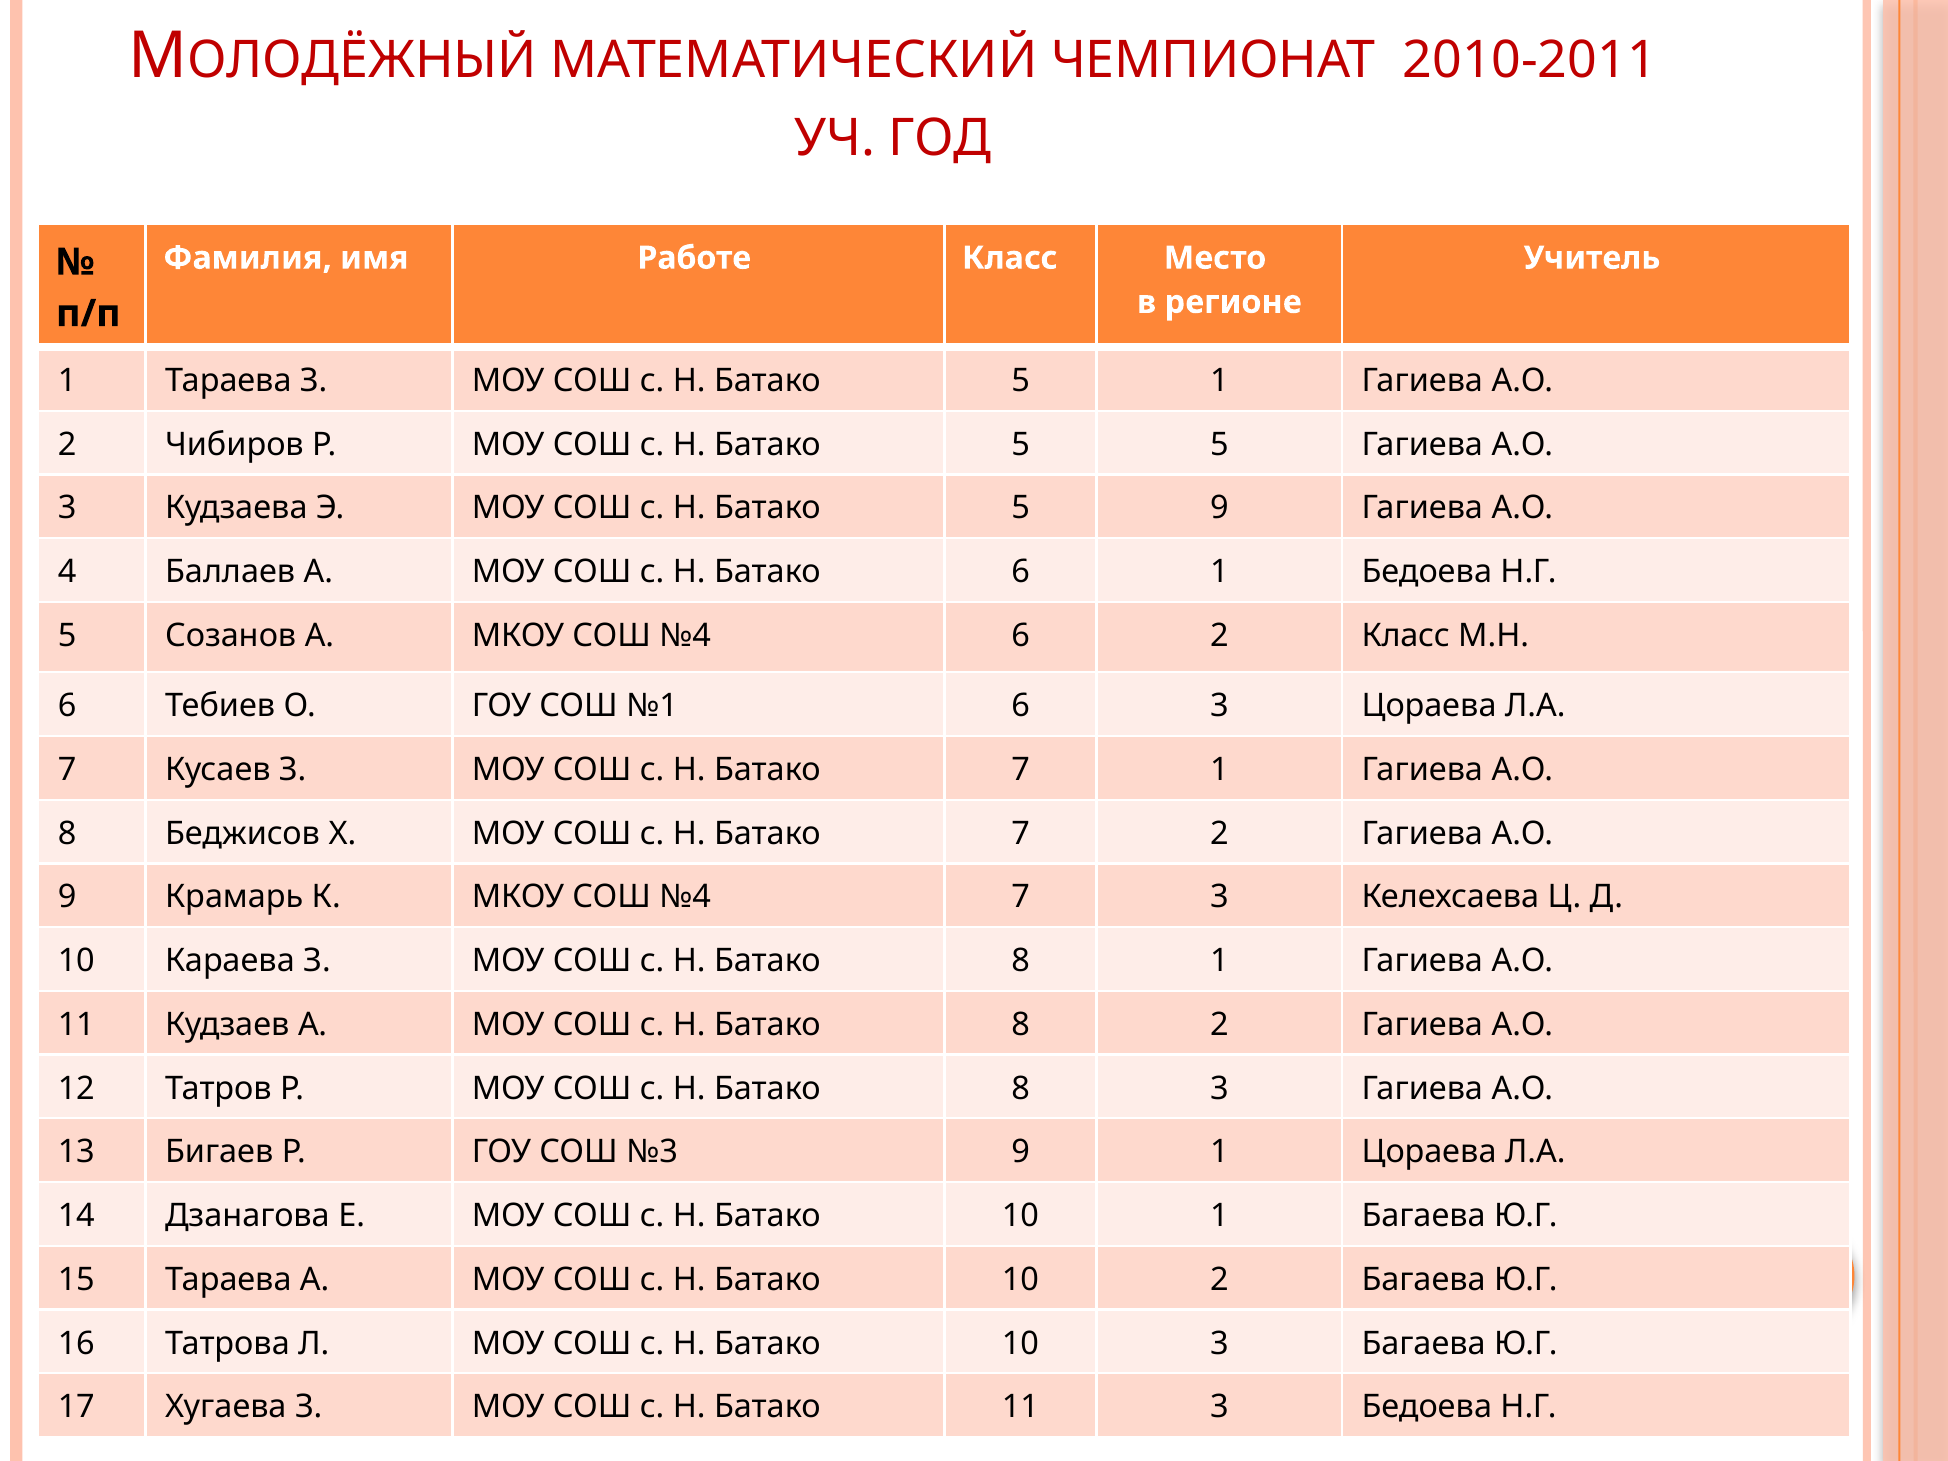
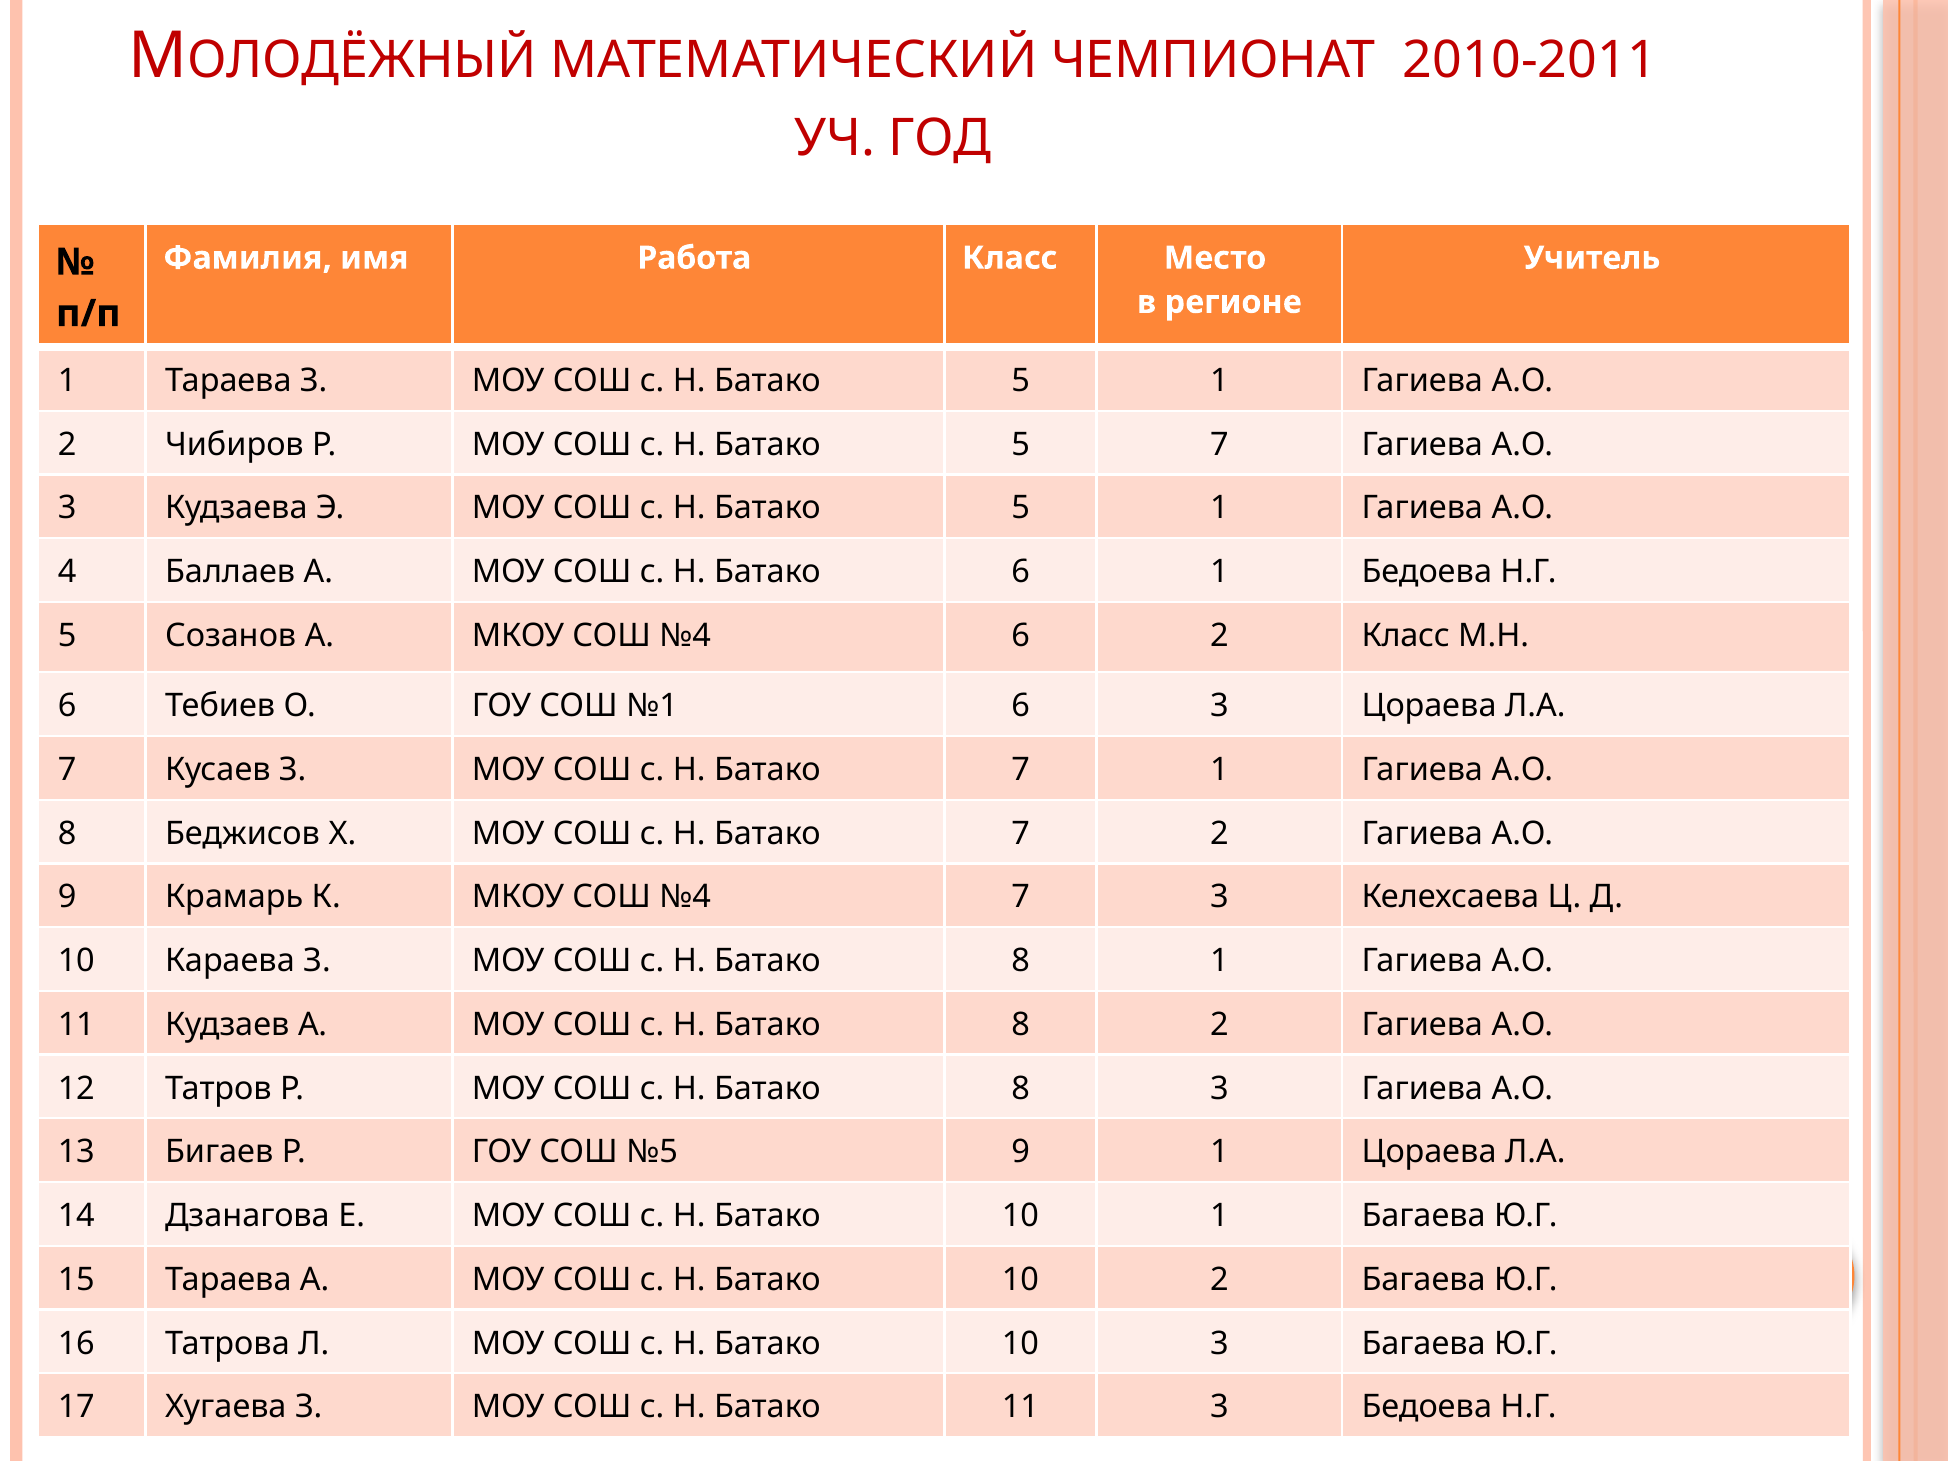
Работе: Работе -> Работа (694, 258)
5 5: 5 -> 7 (1219, 445)
9: 9 -> 1 (1219, 508)
№3: №3 -> №5 (652, 1152)
